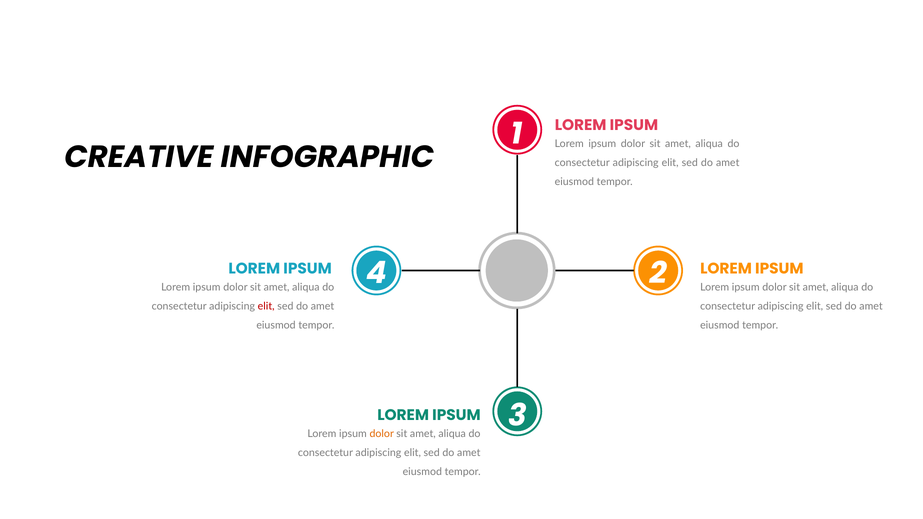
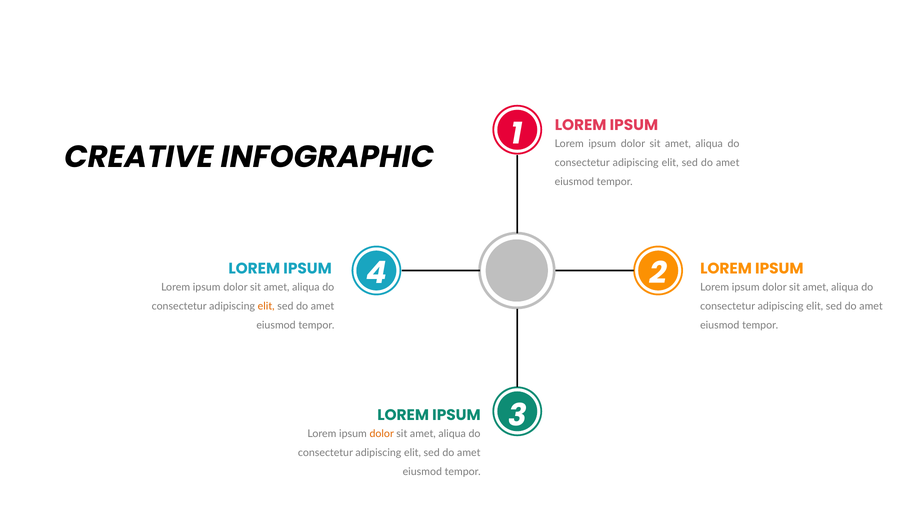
elit colour: red -> orange (266, 306)
